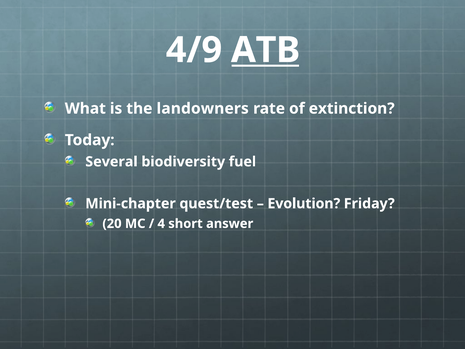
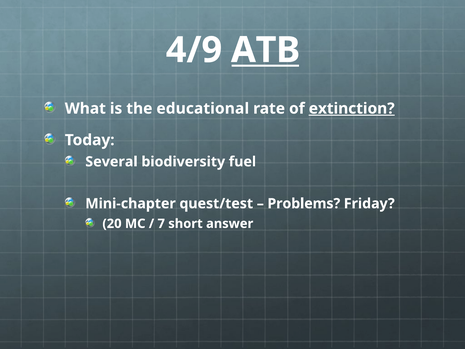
landowners: landowners -> educational (203, 108)
extinction underline: none -> present (352, 108)
Evolution: Evolution -> Problems (304, 203)
4: 4 -> 7 (161, 223)
